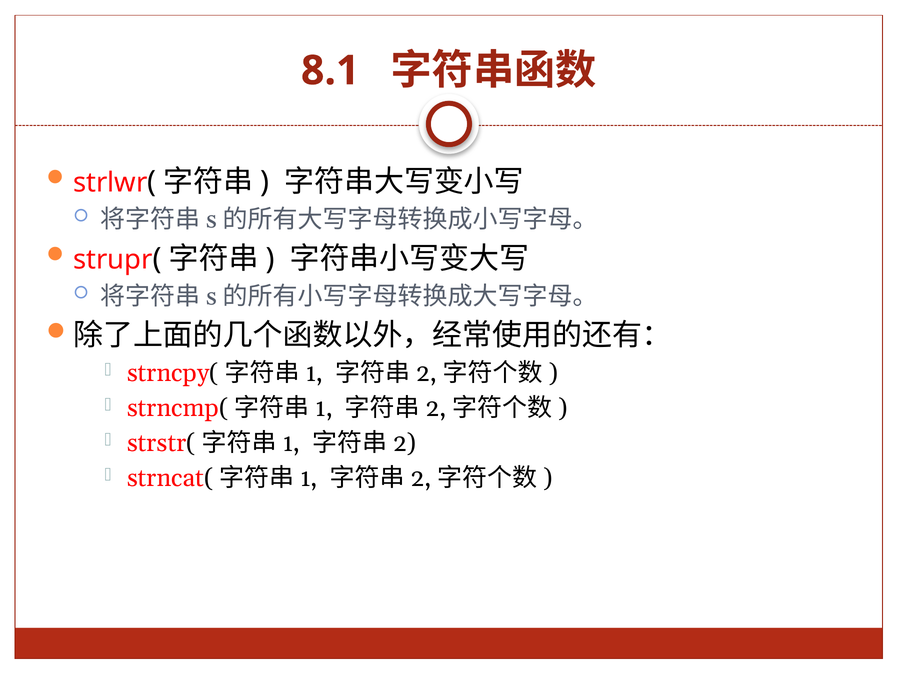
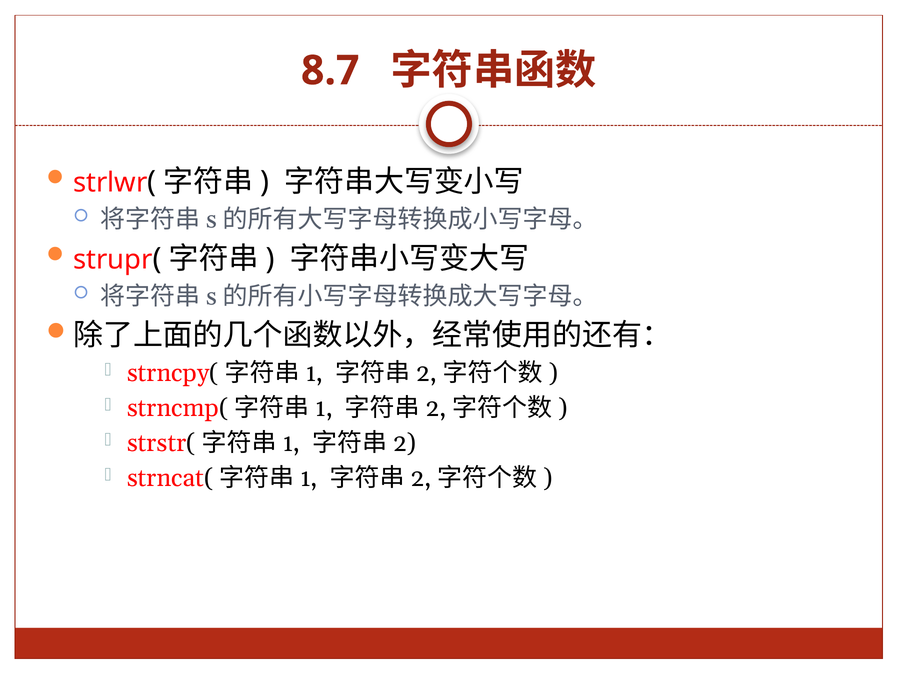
8.1: 8.1 -> 8.7 (330, 71)
